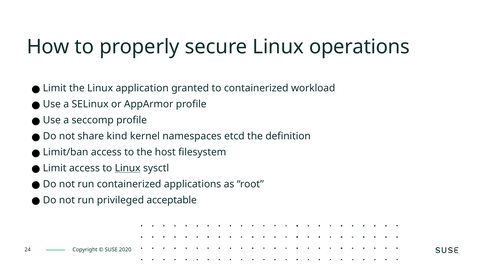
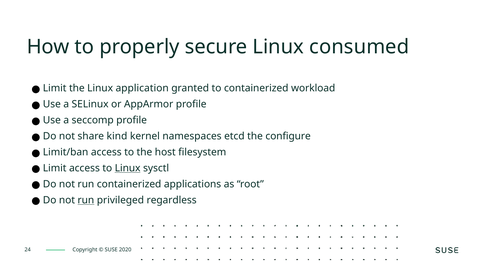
operations: operations -> consumed (359, 47)
definition: definition -> configure (288, 136)
run underline: none -> present (86, 200)
acceptable: acceptable -> regardless (172, 200)
